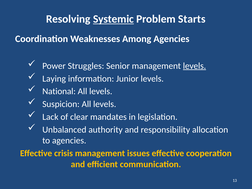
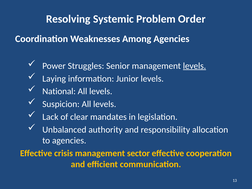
Systemic underline: present -> none (113, 19)
Starts: Starts -> Order (192, 19)
issues: issues -> sector (138, 153)
